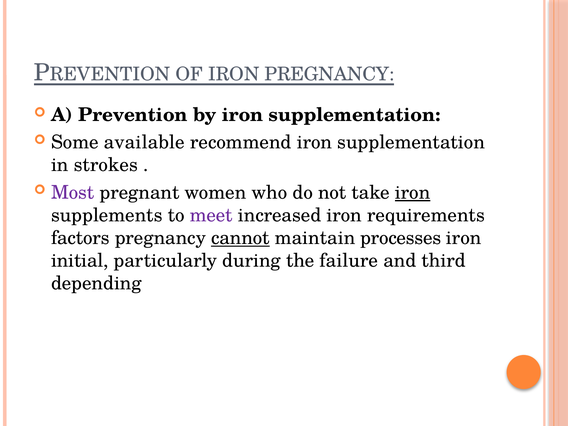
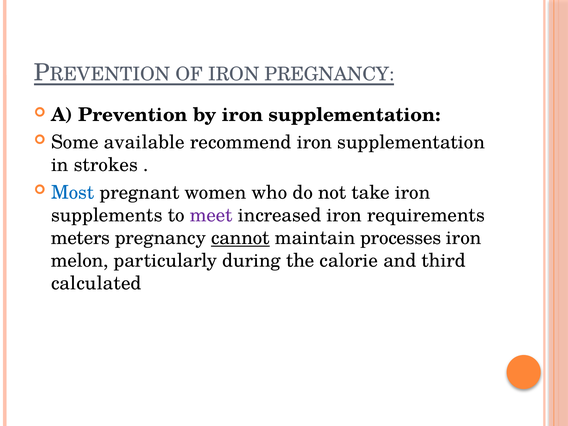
Most colour: purple -> blue (73, 193)
iron underline: present -> none (413, 193)
factors: factors -> meters (80, 238)
initial: initial -> melon (80, 261)
failure: failure -> calorie (349, 261)
depending: depending -> calculated (96, 283)
